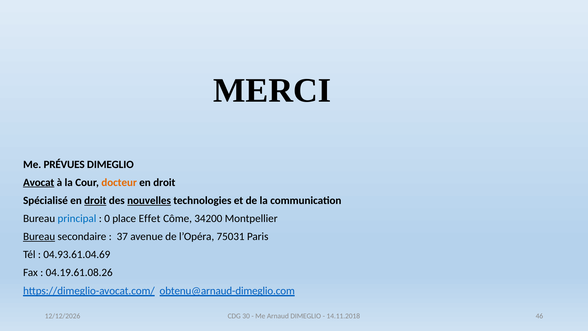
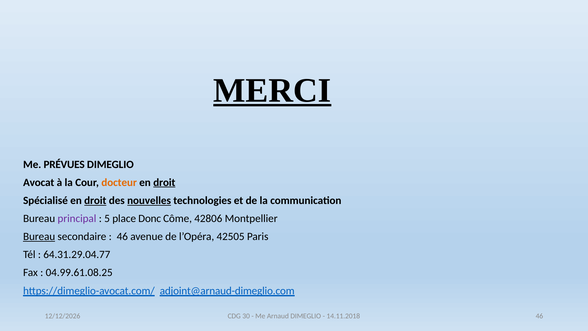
MERCI underline: none -> present (272, 90)
Avocat underline: present -> none (39, 182)
droit underline: none -> present (164, 182)
principal colour: blue -> purple (77, 218)
0: 0 -> 5 (107, 218)
Effet: Effet -> Donc (150, 218)
34200: 34200 -> 42806 (208, 218)
37: 37 -> 46 (122, 236)
75031: 75031 -> 42505 (231, 236)
04.93.61.04.69: 04.93.61.04.69 -> 64.31.29.04.77 (77, 254)
04.19.61.08.26: 04.19.61.08.26 -> 04.99.61.08.25 (79, 272)
obtenu@arnaud-dimeglio.com: obtenu@arnaud-dimeglio.com -> adjoint@arnaud-dimeglio.com (227, 291)
